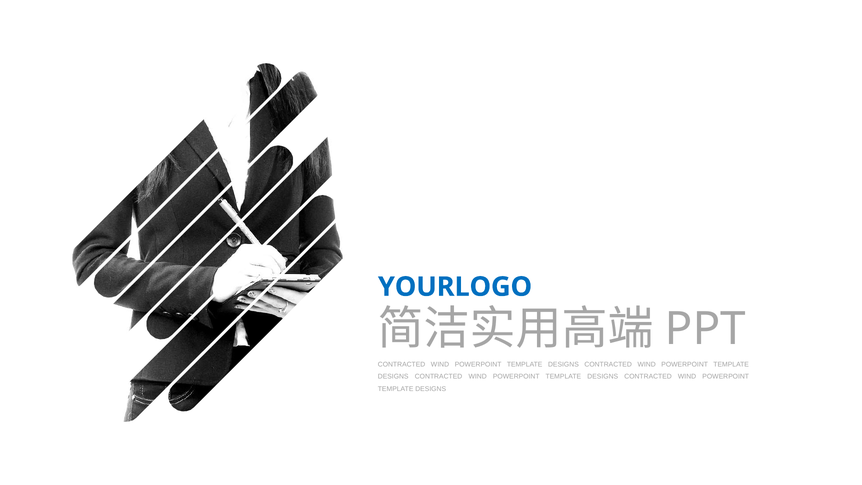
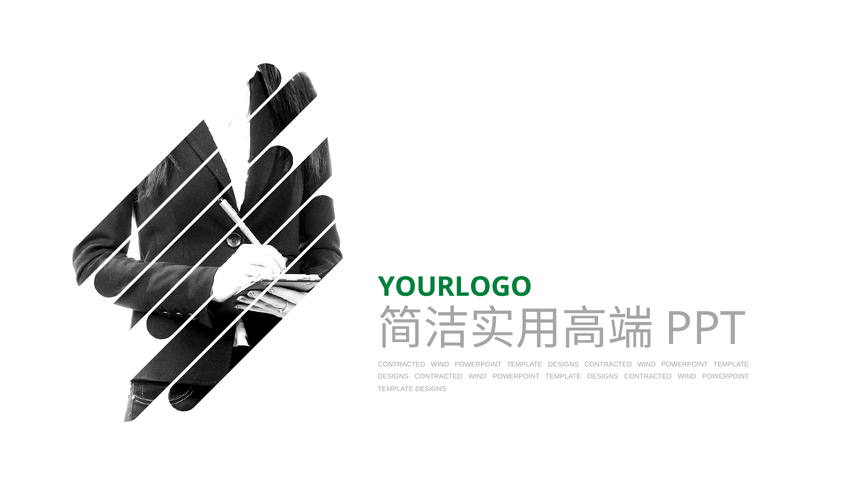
YOURLOGO colour: blue -> green (455, 287)
